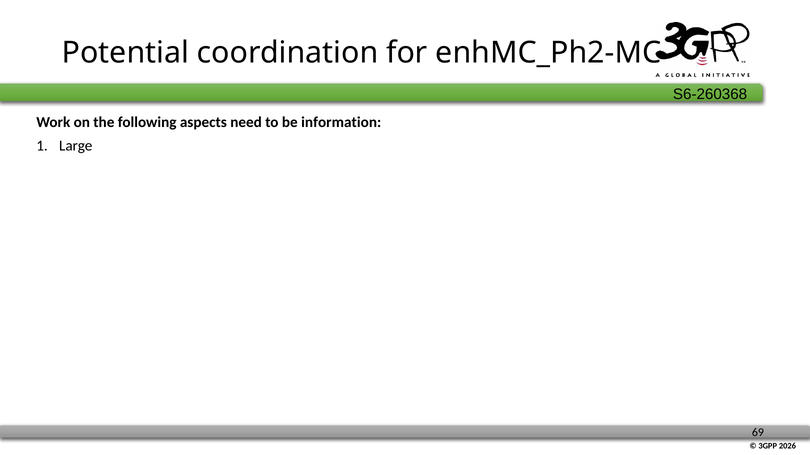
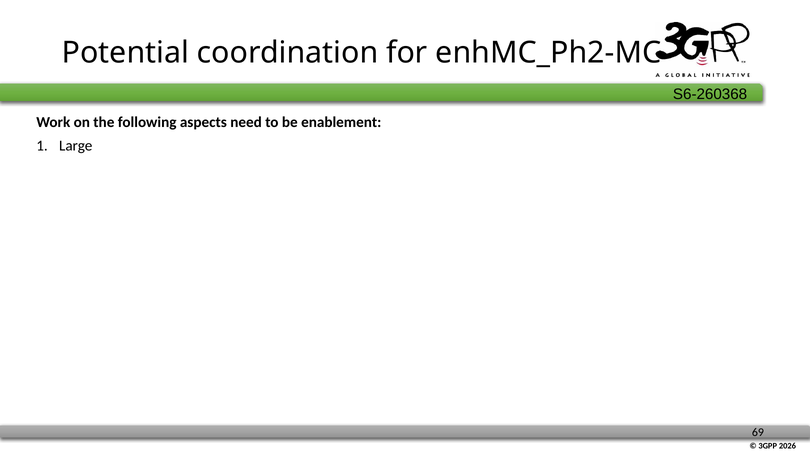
information: information -> enablement (341, 122)
